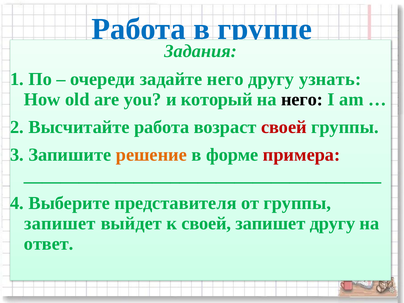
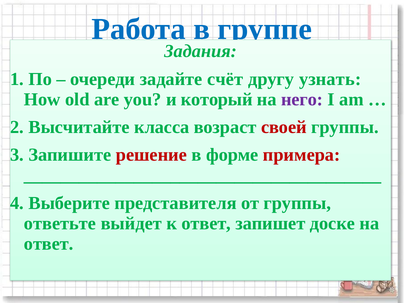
задайте него: него -> счёт (225, 79)
него colour: black -> purple (302, 99)
Высчитайте работа: работа -> класса (162, 127)
решение colour: orange -> red (151, 155)
запишет: запишет -> ответьте (60, 223)
к своей: своей -> ответ (206, 223)
запишет другу: другу -> доске (332, 223)
